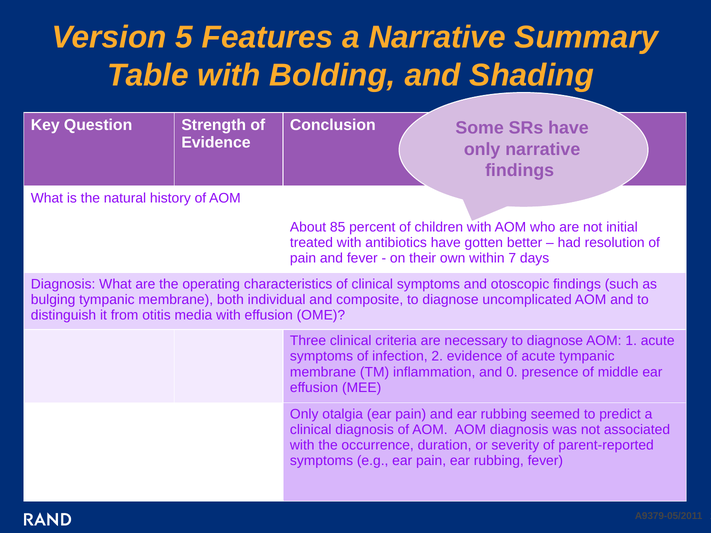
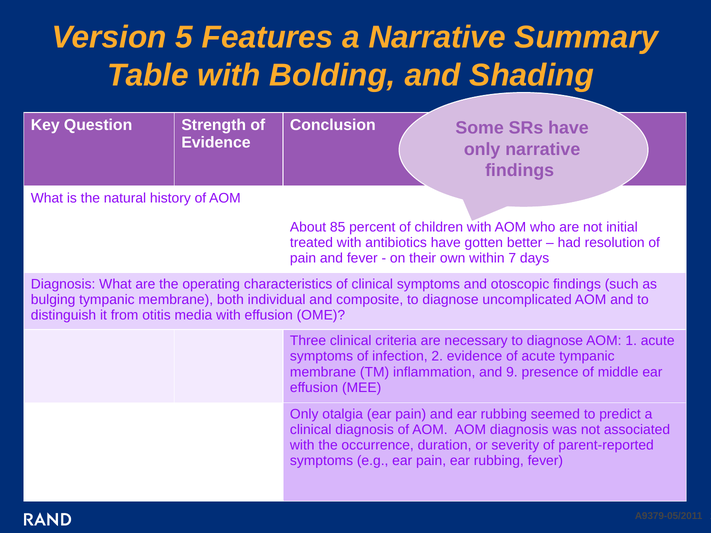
0: 0 -> 9 (512, 372)
